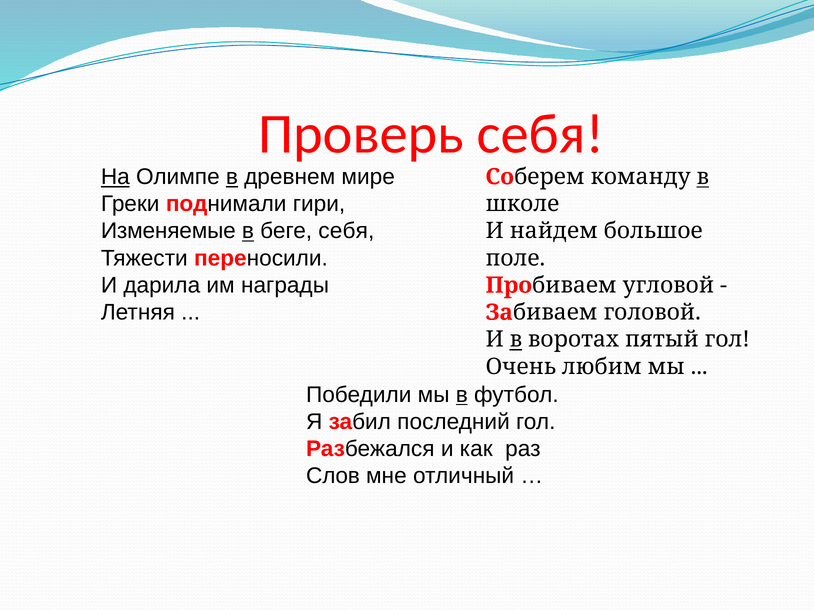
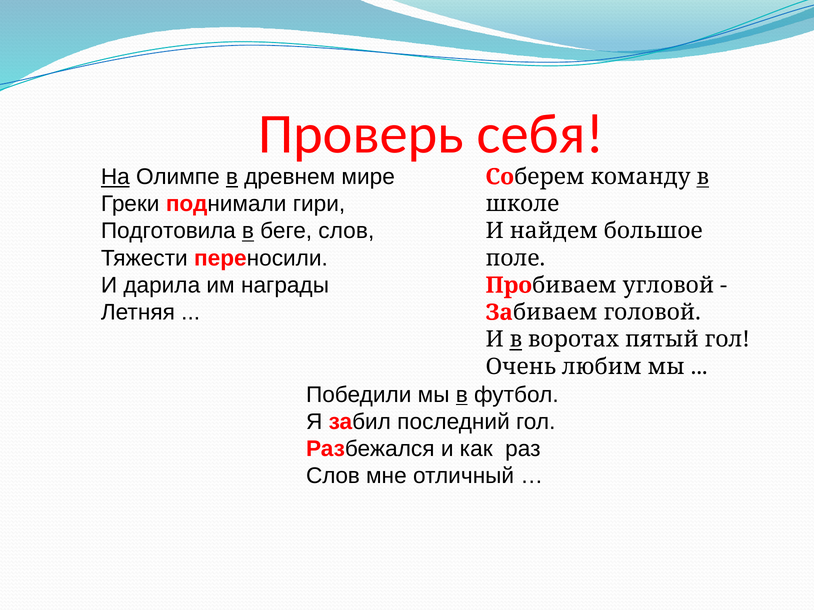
Изменяемые: Изменяемые -> Подготовила (168, 231)
беге себя: себя -> слов (346, 231)
